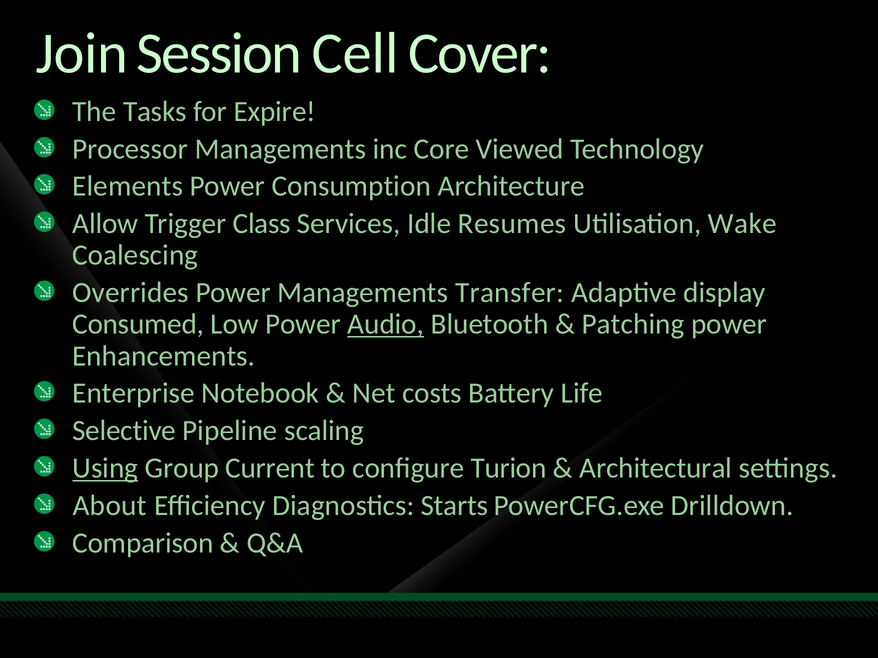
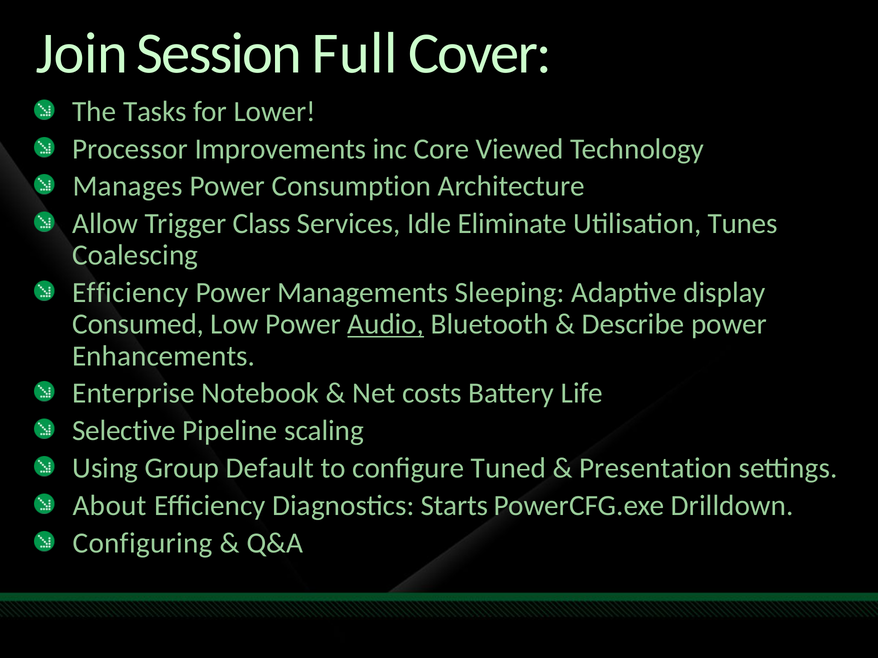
Cell: Cell -> Full (355, 53)
Expire: Expire -> Lower (275, 112)
Processor Managements: Managements -> Improvements (280, 149)
Elements: Elements -> Manages (128, 186)
Resumes: Resumes -> Eliminate (512, 224)
Wake: Wake -> Tunes (743, 224)
Overrides: Overrides -> Efficiency (130, 293)
Transfer: Transfer -> Sleeping (510, 293)
Patching: Patching -> Describe (633, 325)
Using underline: present -> none (105, 468)
Current: Current -> Default (270, 468)
Turion: Turion -> Tuned (508, 468)
Architectural: Architectural -> Presentation (656, 468)
Comparison: Comparison -> Configuring (143, 543)
